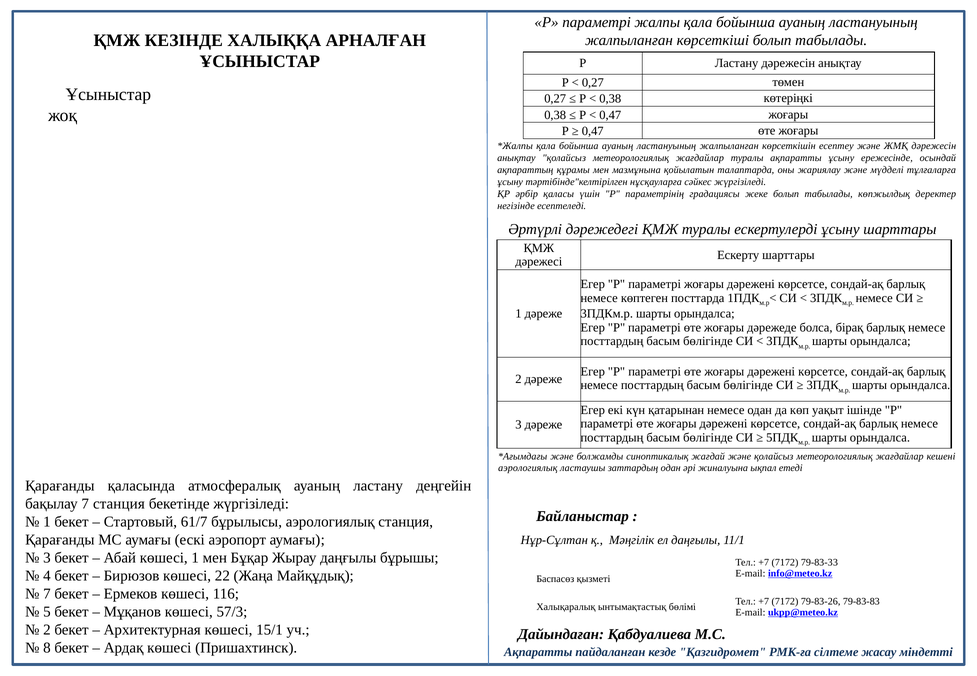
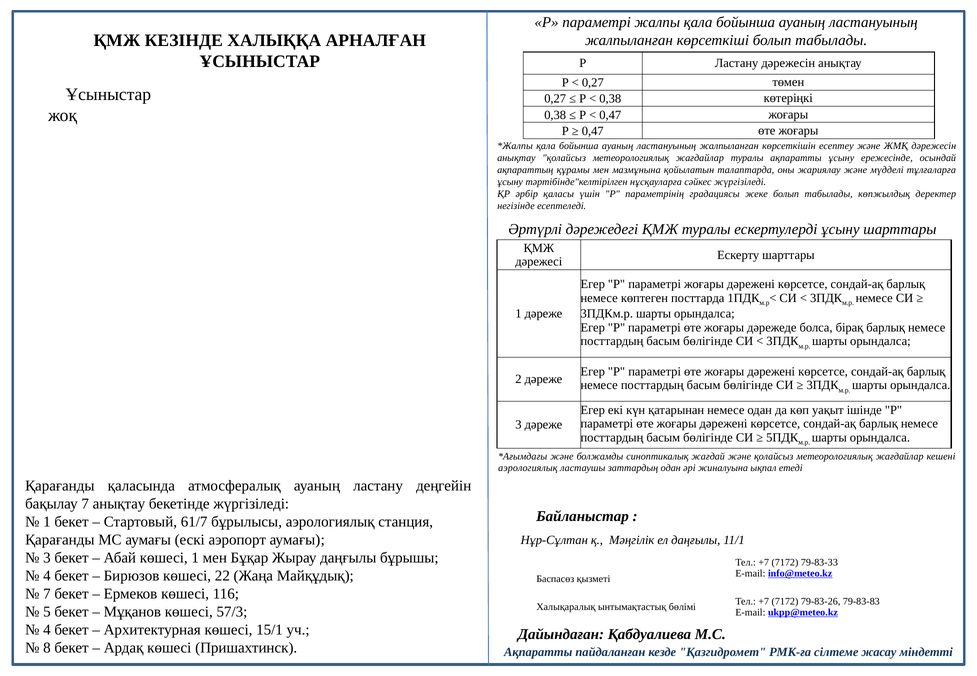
7 станция: станция -> анықтау (119, 504)
2: 2 -> 4 (47, 630)
